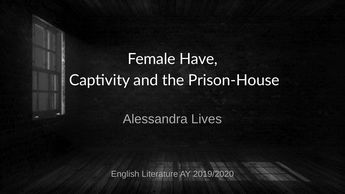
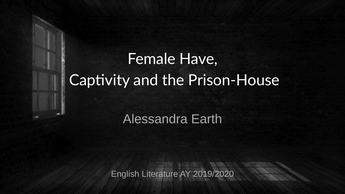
Lives: Lives -> Earth (207, 119)
